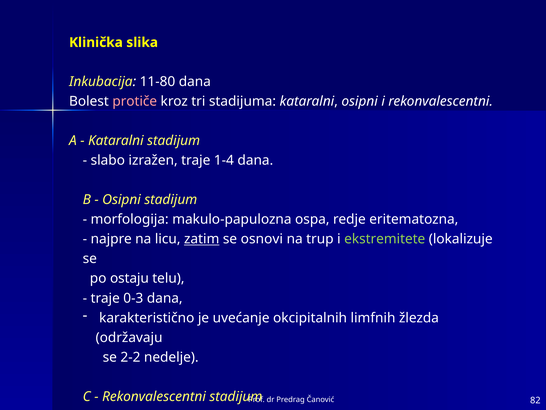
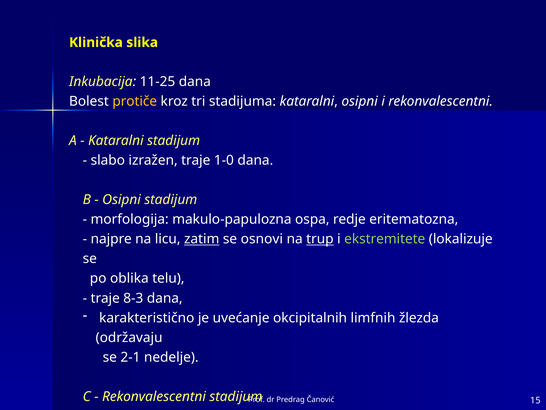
11-80: 11-80 -> 11-25 (157, 82)
protiče colour: pink -> yellow (135, 101)
1-4: 1-4 -> 1-0 (224, 160)
trup underline: none -> present (320, 239)
ostaju: ostaju -> oblika (129, 278)
0-3: 0-3 -> 8-3 (133, 298)
2-2: 2-2 -> 2-1 (130, 357)
82: 82 -> 15 (535, 400)
